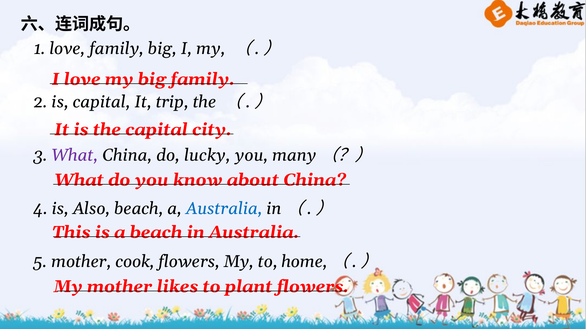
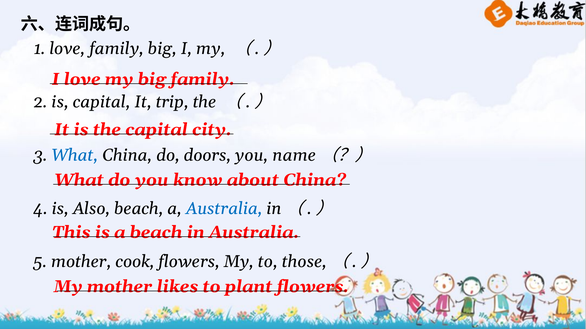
What colour: purple -> blue (75, 155)
lucky: lucky -> doors (208, 155)
many: many -> name (294, 155)
home: home -> those (304, 262)
